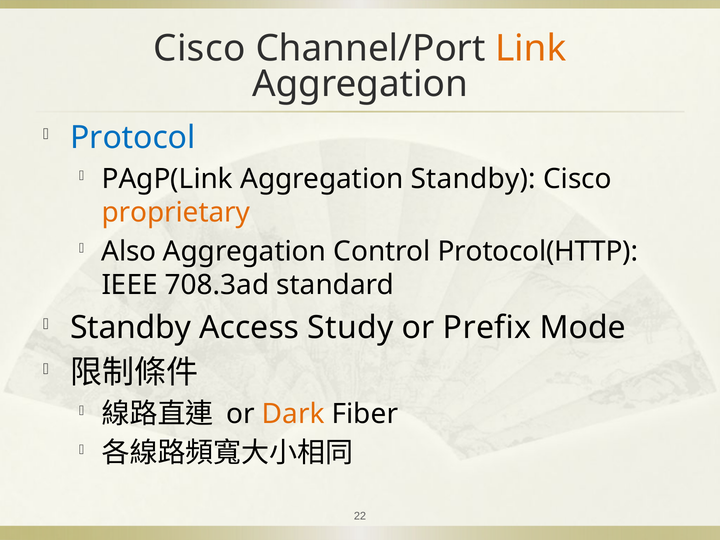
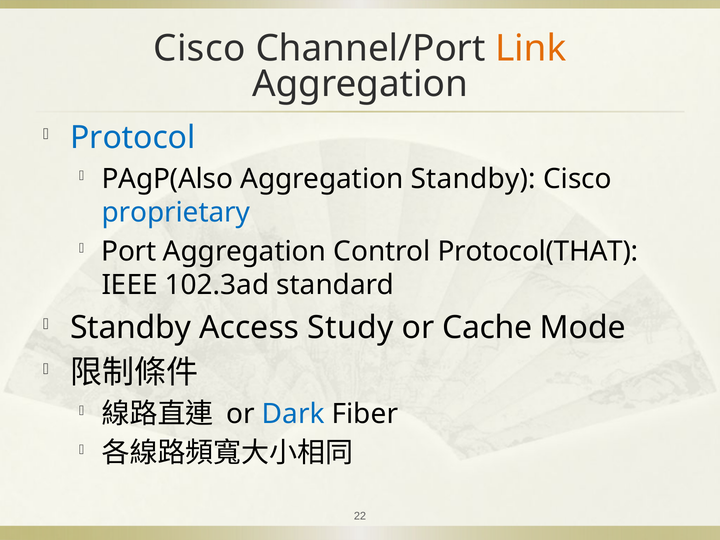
PAgP(Link: PAgP(Link -> PAgP(Also (167, 179)
proprietary colour: orange -> blue (176, 212)
Also: Also -> Port (129, 251)
Protocol(HTTP: Protocol(HTTP -> Protocol(THAT (538, 251)
708.3ad: 708.3ad -> 102.3ad (217, 285)
Prefix: Prefix -> Cache (487, 328)
Dark colour: orange -> blue (293, 414)
